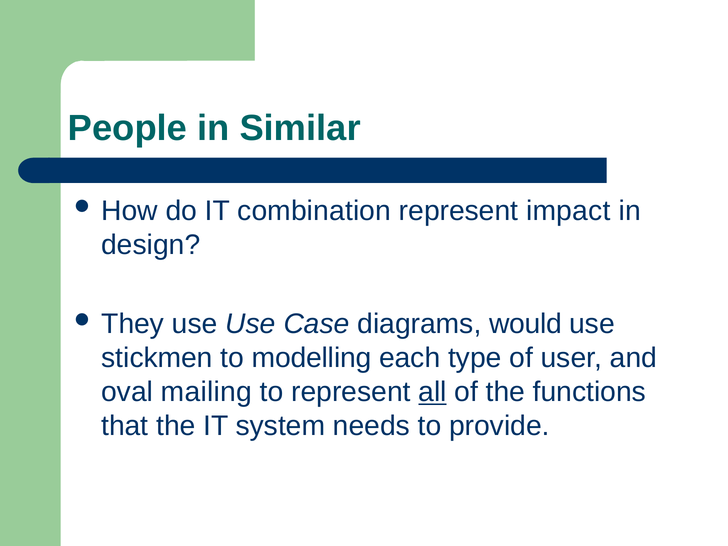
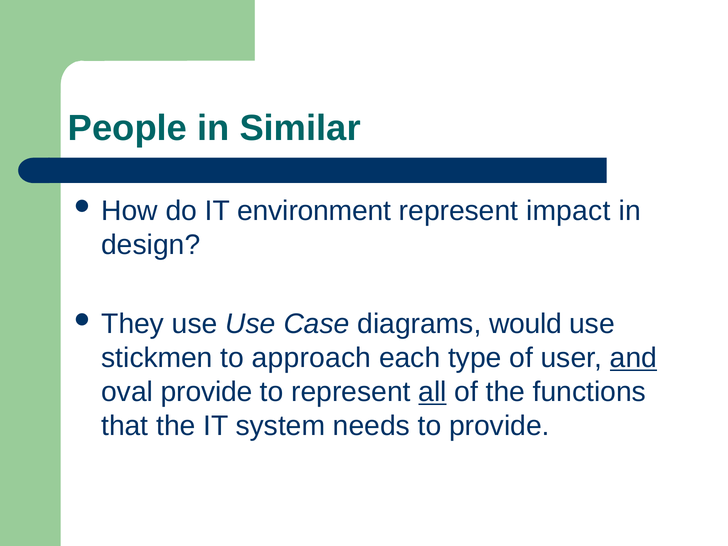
combination: combination -> environment (314, 211)
modelling: modelling -> approach (311, 358)
and underline: none -> present (633, 358)
oval mailing: mailing -> provide (207, 392)
